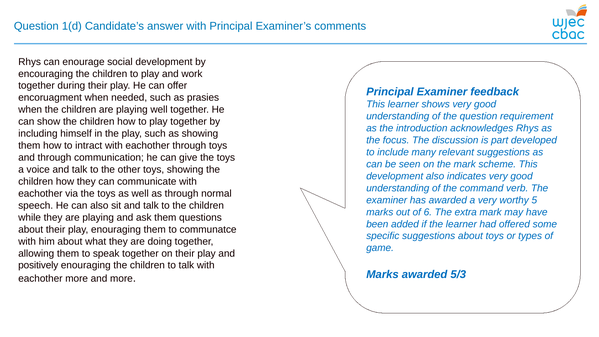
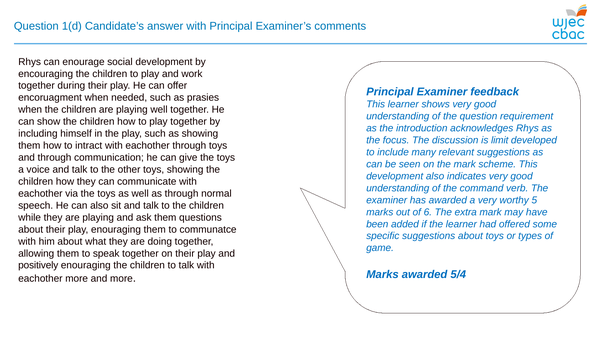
part: part -> limit (500, 140)
5/3: 5/3 -> 5/4 (458, 274)
